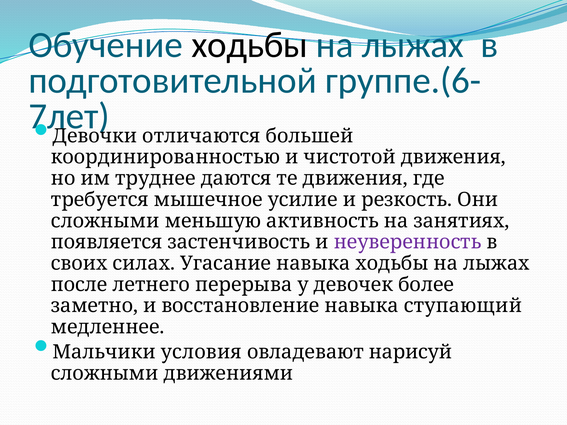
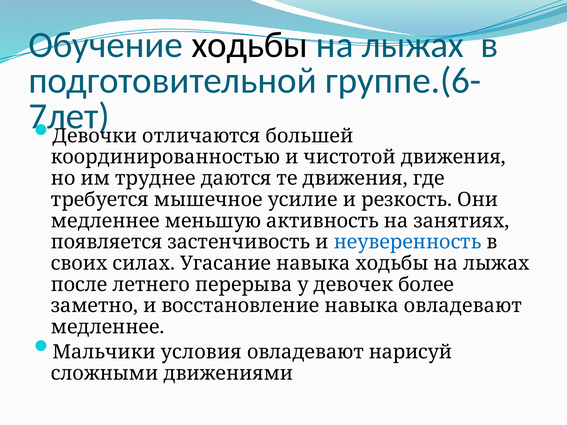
сложными: сложными -> медленнее (105, 221)
неуверенность colour: purple -> blue (408, 242)
навыка ступающий: ступающий -> овладевают (463, 306)
